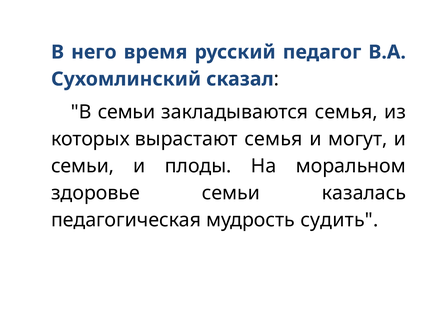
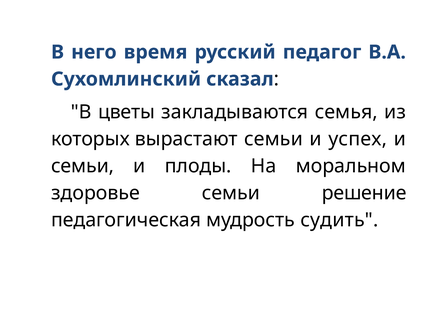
В семьи: семьи -> цветы (126, 112)
вырастают семья: семья -> семьи (274, 139)
могут: могут -> успех (358, 139)
казалась: казалась -> решение (364, 193)
